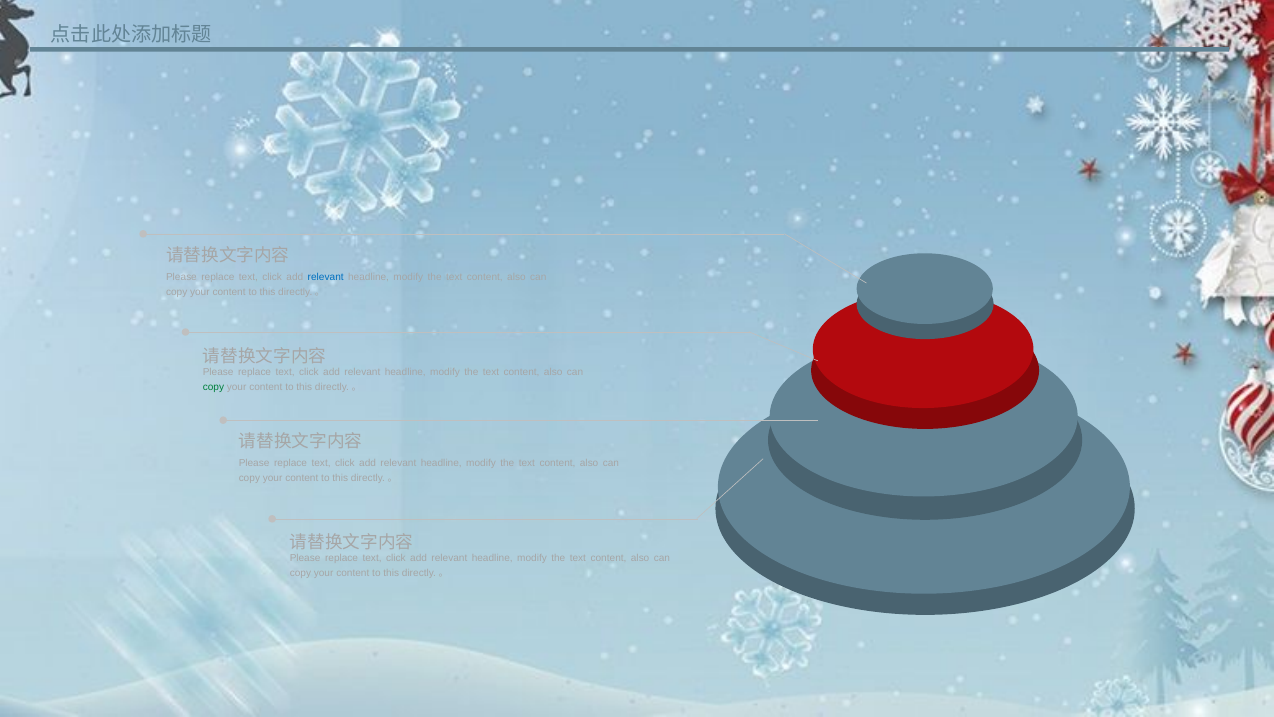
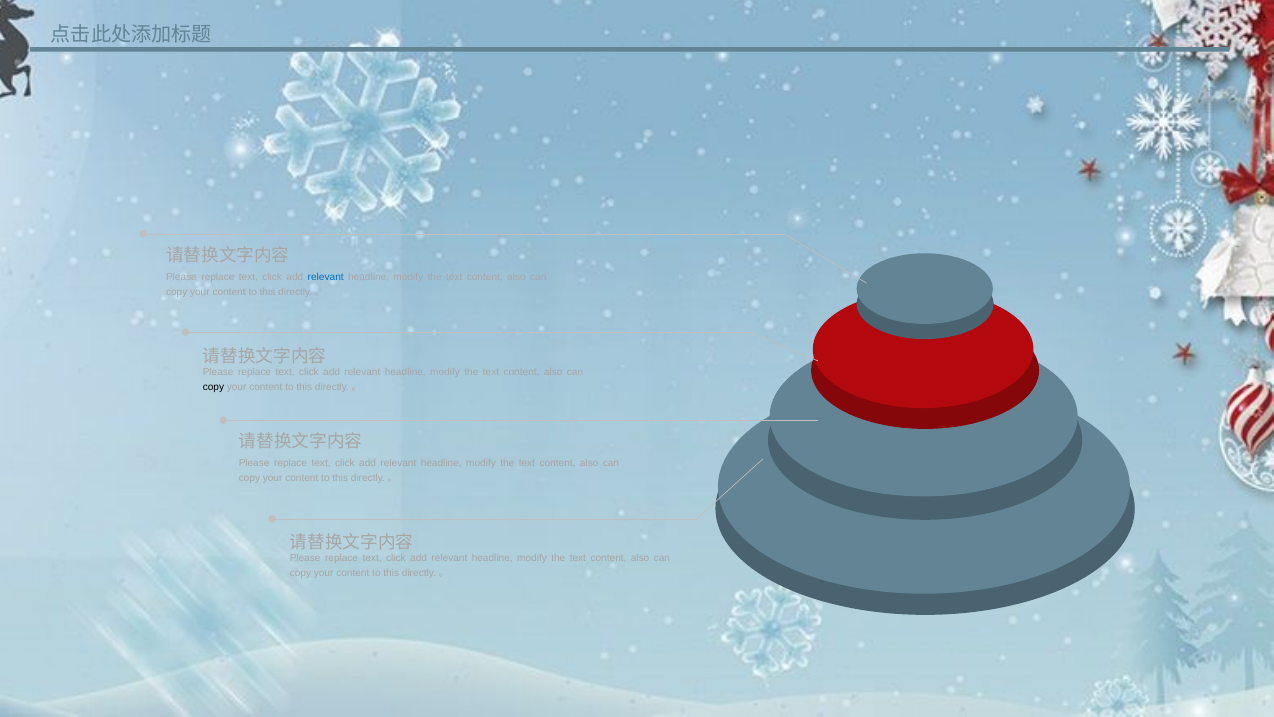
copy colour: green -> black (213, 387)
